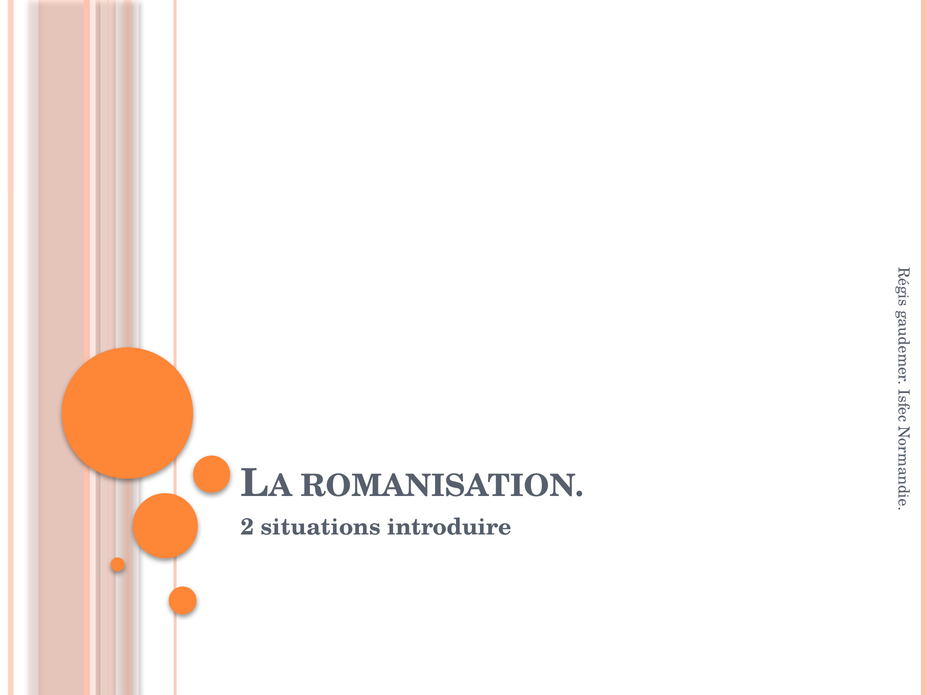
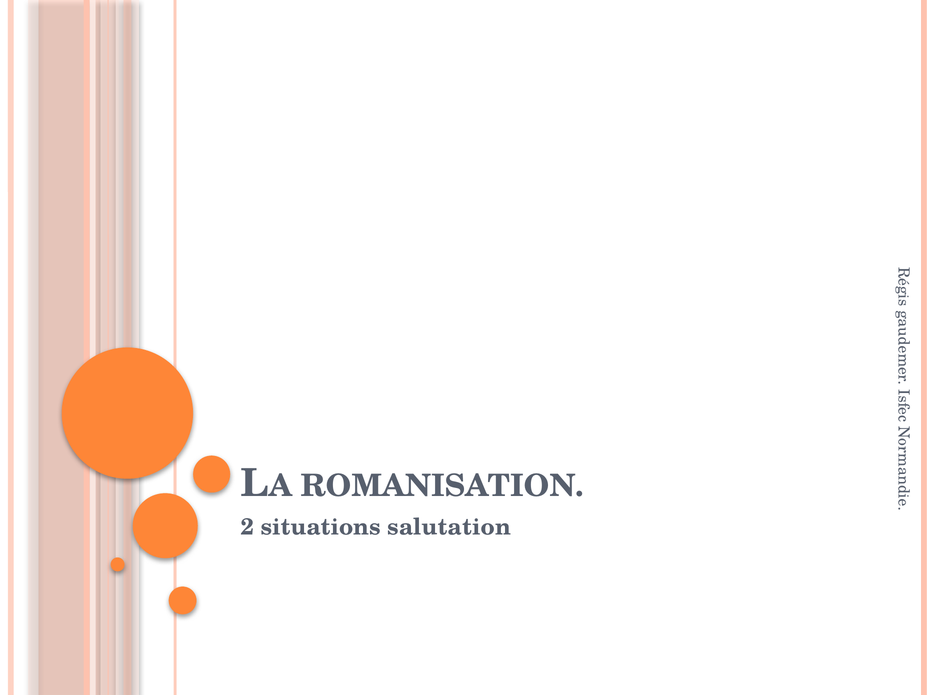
introduire: introduire -> salutation (449, 527)
